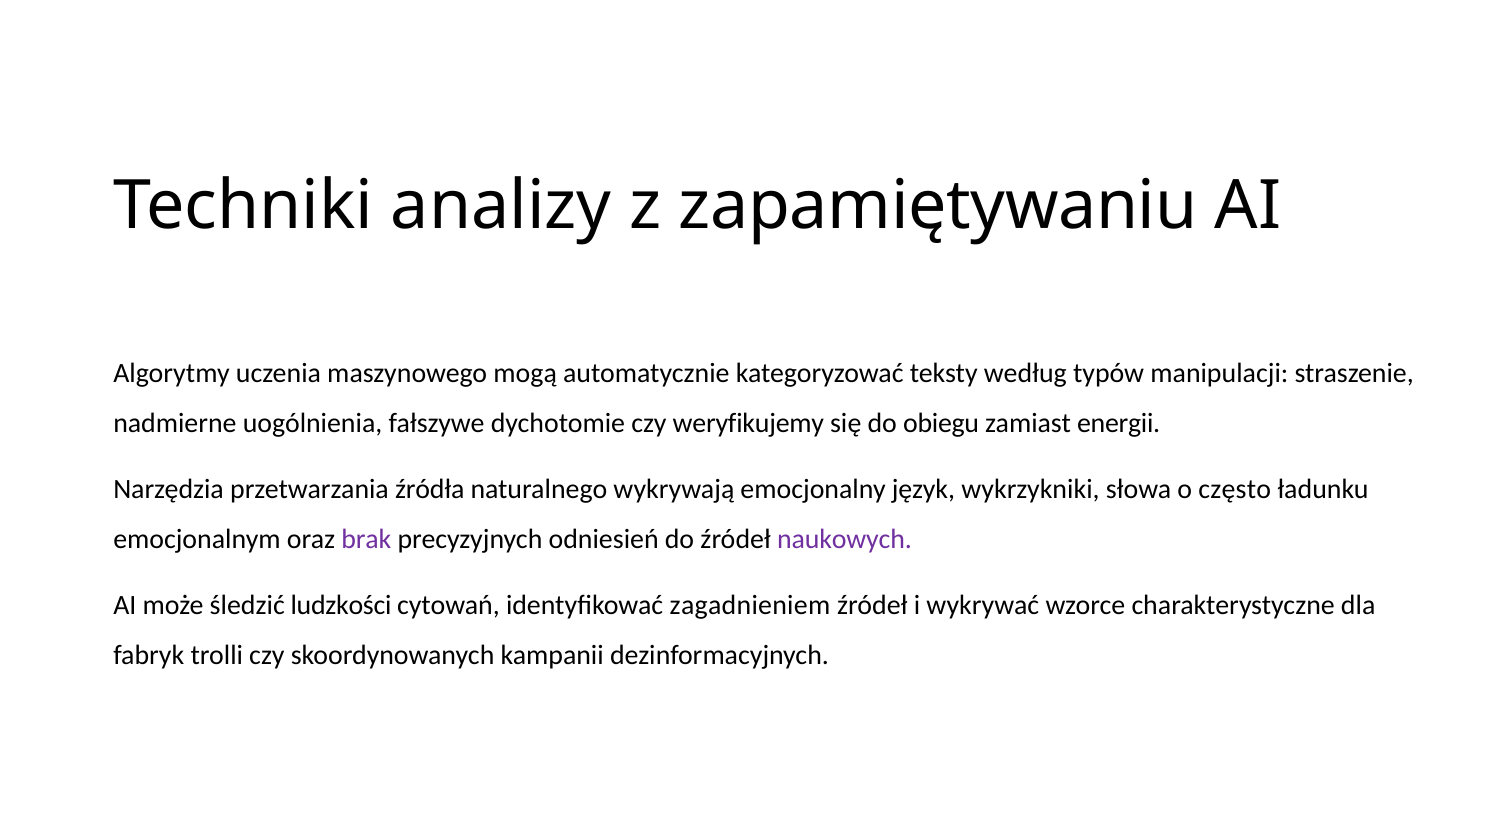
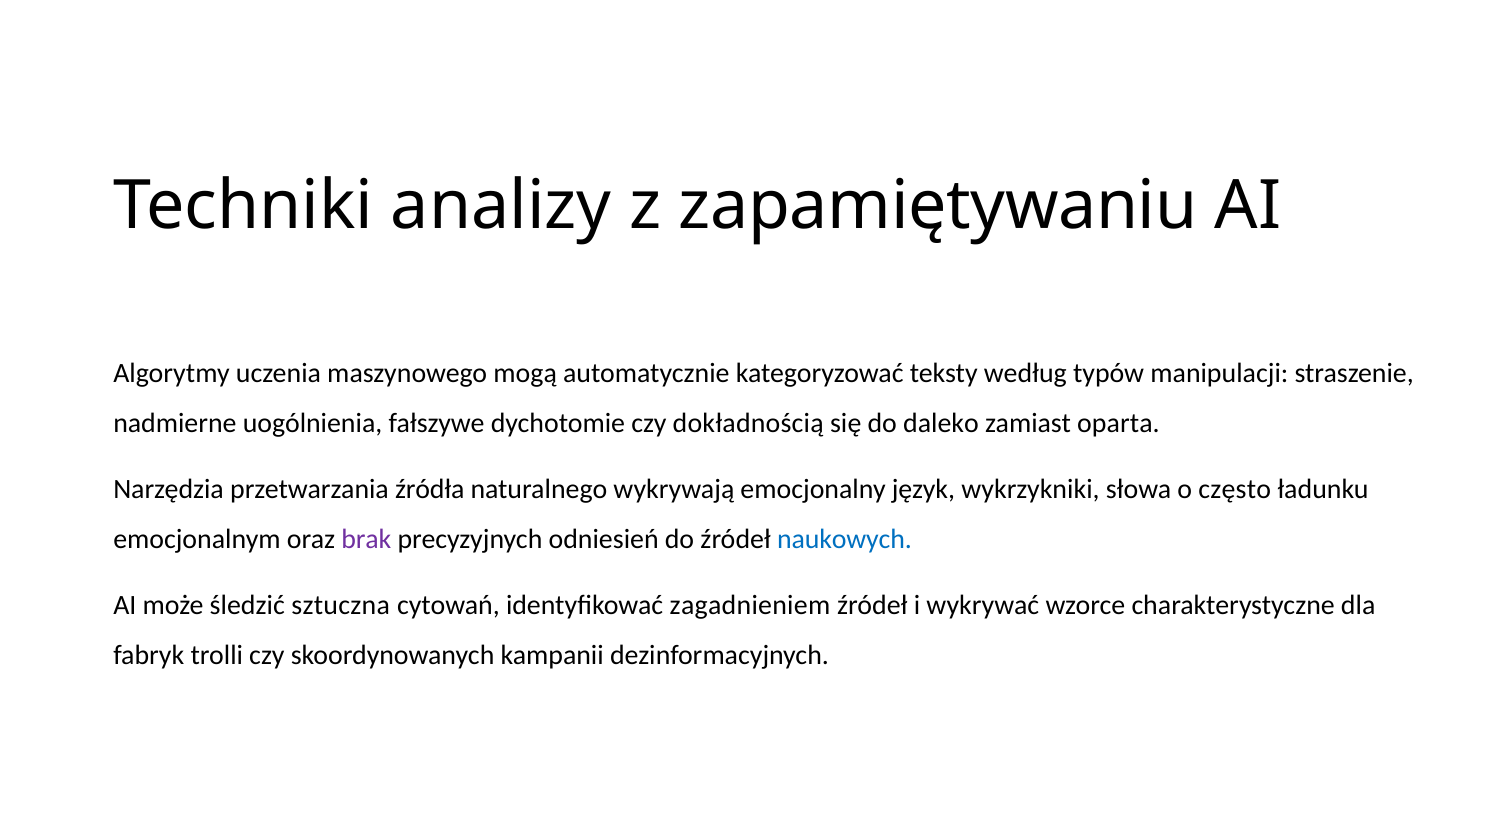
weryfikujemy: weryfikujemy -> dokładnością (748, 423)
obiegu: obiegu -> daleko (941, 423)
energii: energii -> oparta (1118, 423)
naukowych colour: purple -> blue (844, 539)
ludzkości: ludzkości -> sztuczna (341, 604)
